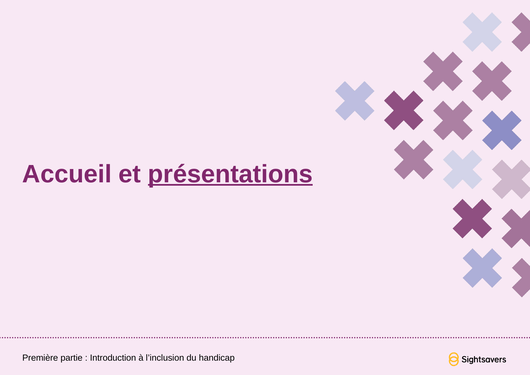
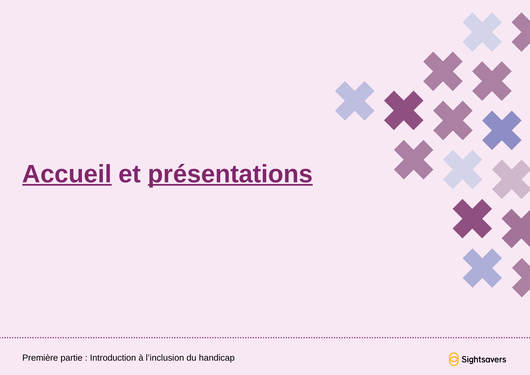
Accueil underline: none -> present (67, 174)
